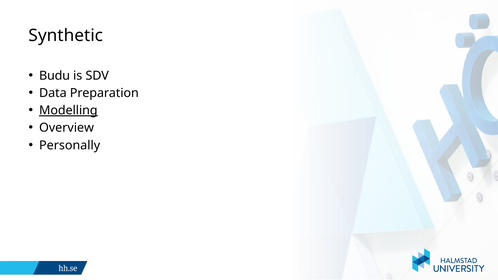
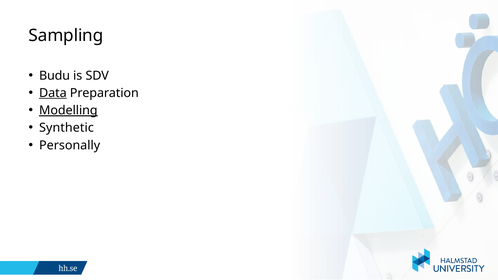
Synthetic: Synthetic -> Sampling (66, 36)
Data underline: none -> present (53, 93)
Overview: Overview -> Synthetic (66, 128)
